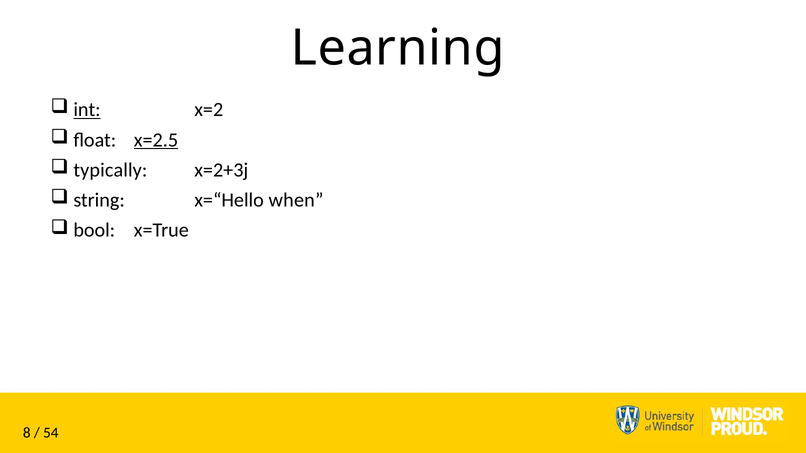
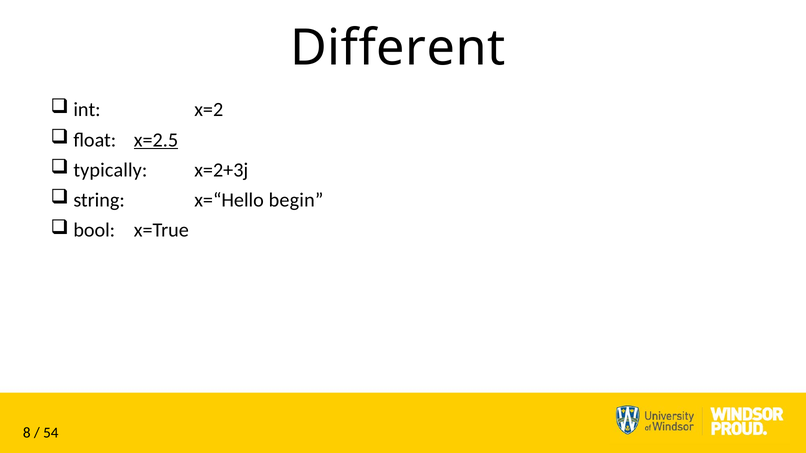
Learning: Learning -> Different (398, 48)
int underline: present -> none (87, 110)
when: when -> begin (296, 200)
